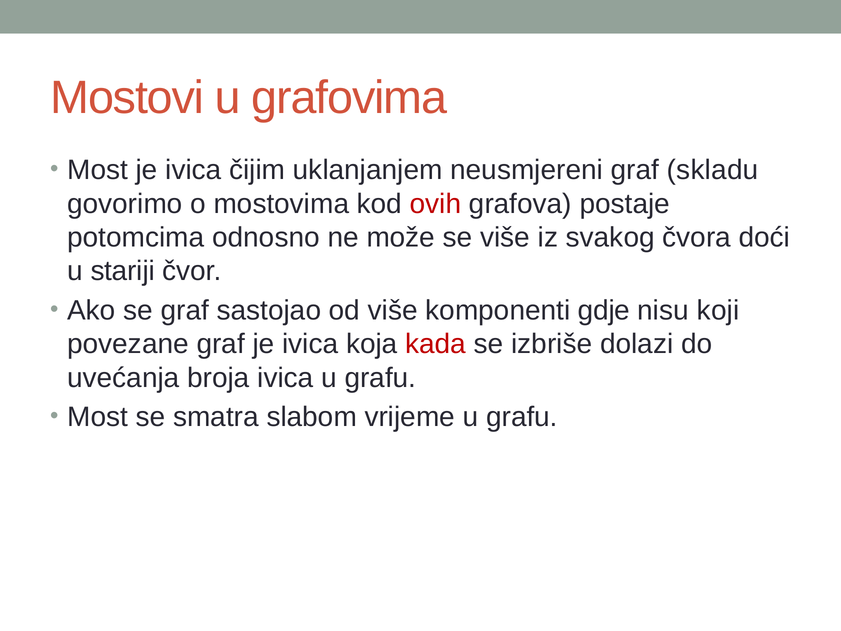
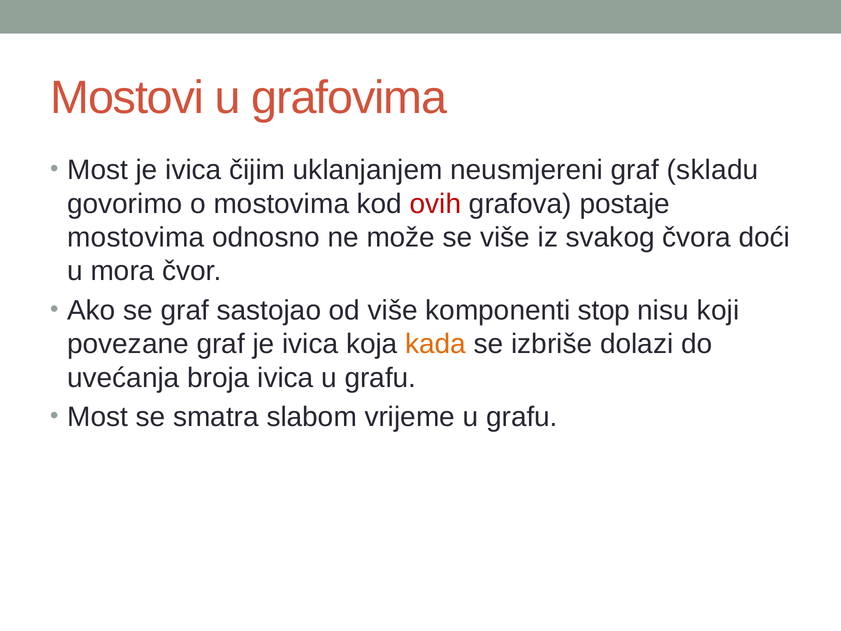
potomcima: potomcima -> mostovima (136, 237)
stariji: stariji -> mora (123, 271)
gdje: gdje -> stop (604, 310)
kada colour: red -> orange (436, 344)
